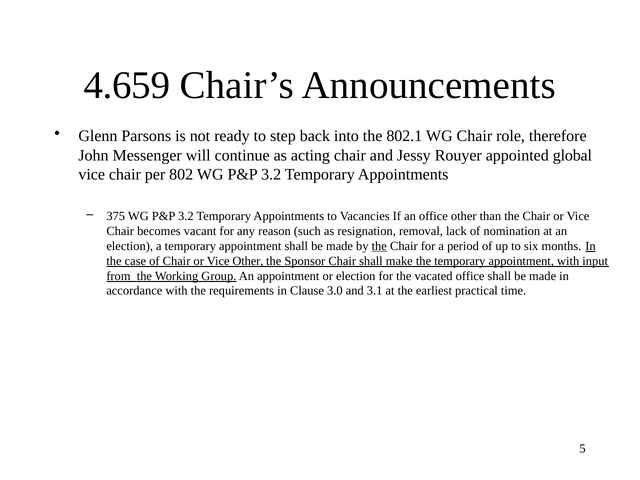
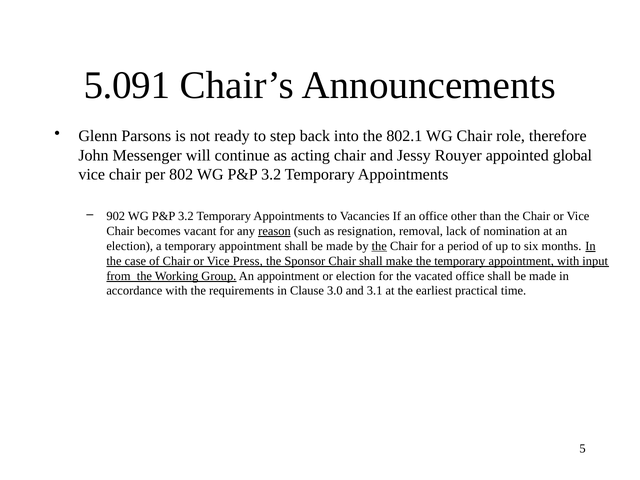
4.659: 4.659 -> 5.091 (127, 85)
375: 375 -> 902 (116, 216)
reason underline: none -> present (274, 231)
Vice Other: Other -> Press (248, 261)
